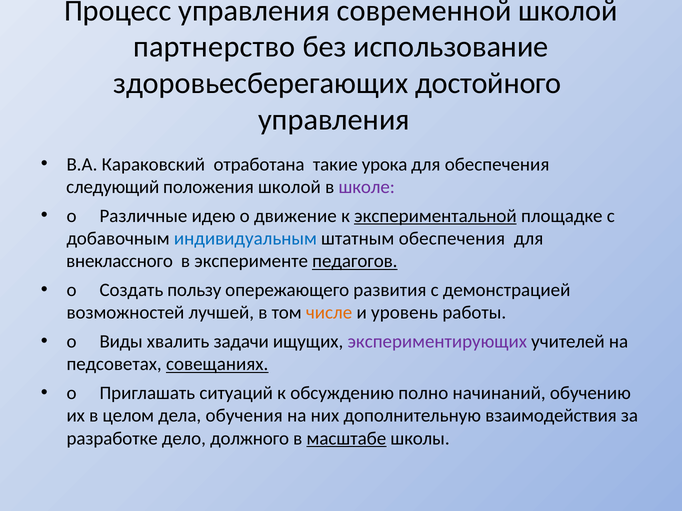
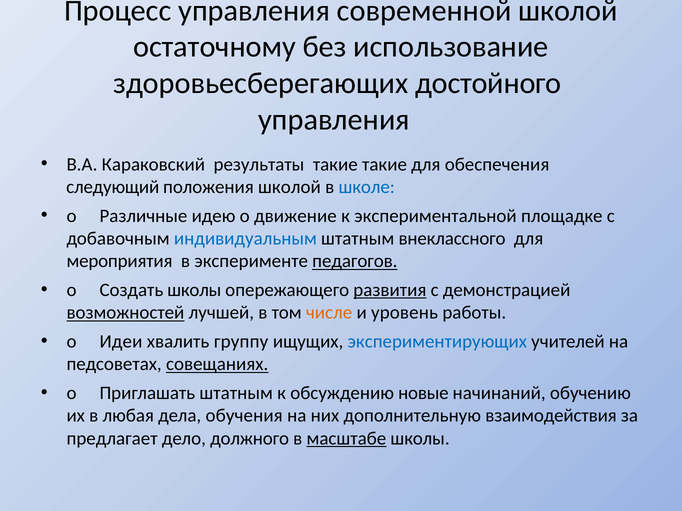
партнерство: партнерство -> остаточному (214, 47)
отработана: отработана -> результаты (259, 164)
такие урока: урока -> такие (384, 164)
школе colour: purple -> blue (367, 187)
экспериментальной underline: present -> none (435, 216)
штатным обеспечения: обеспечения -> внеклассного (452, 239)
внеклассного: внеклассного -> мероприятия (120, 261)
Создать пользу: пользу -> школы (194, 290)
развития underline: none -> present (390, 290)
возможностей underline: none -> present (125, 313)
Виды: Виды -> Идеи (121, 342)
задачи: задачи -> группу (241, 342)
экспериментирующих colour: purple -> blue (437, 342)
Приглашать ситуаций: ситуаций -> штатным (236, 393)
полно: полно -> новые (423, 393)
целом: целом -> любая (128, 416)
разработке: разработке -> предлагает (112, 439)
